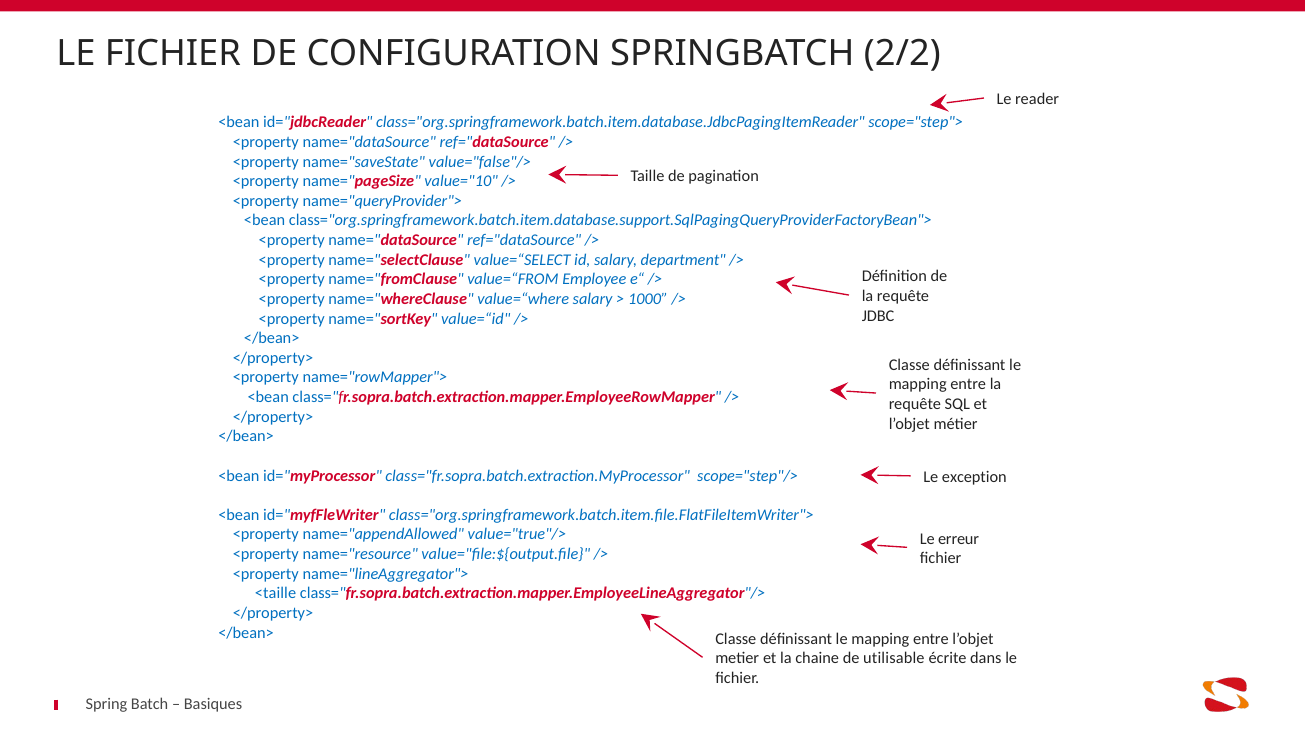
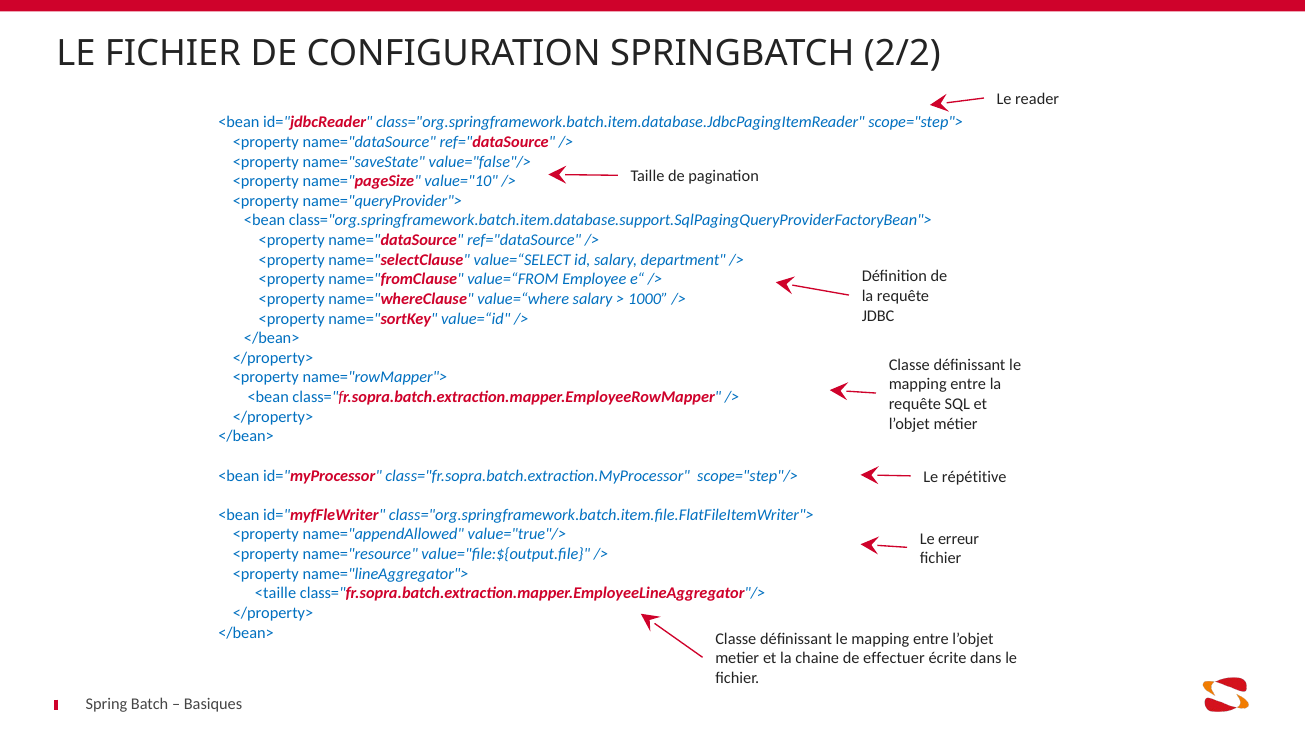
exception: exception -> répétitive (974, 477)
utilisable: utilisable -> effectuer (894, 659)
